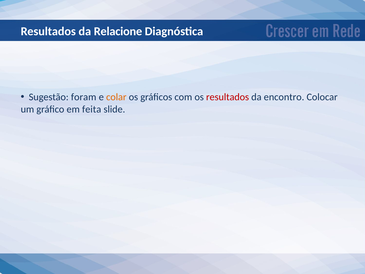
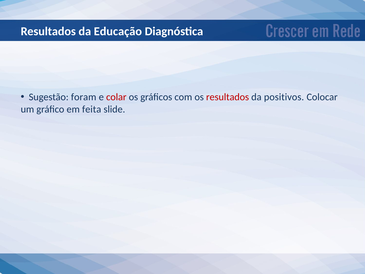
Relacione: Relacione -> Educação (118, 31)
colar colour: orange -> red (116, 97)
encontro: encontro -> positivos (284, 97)
